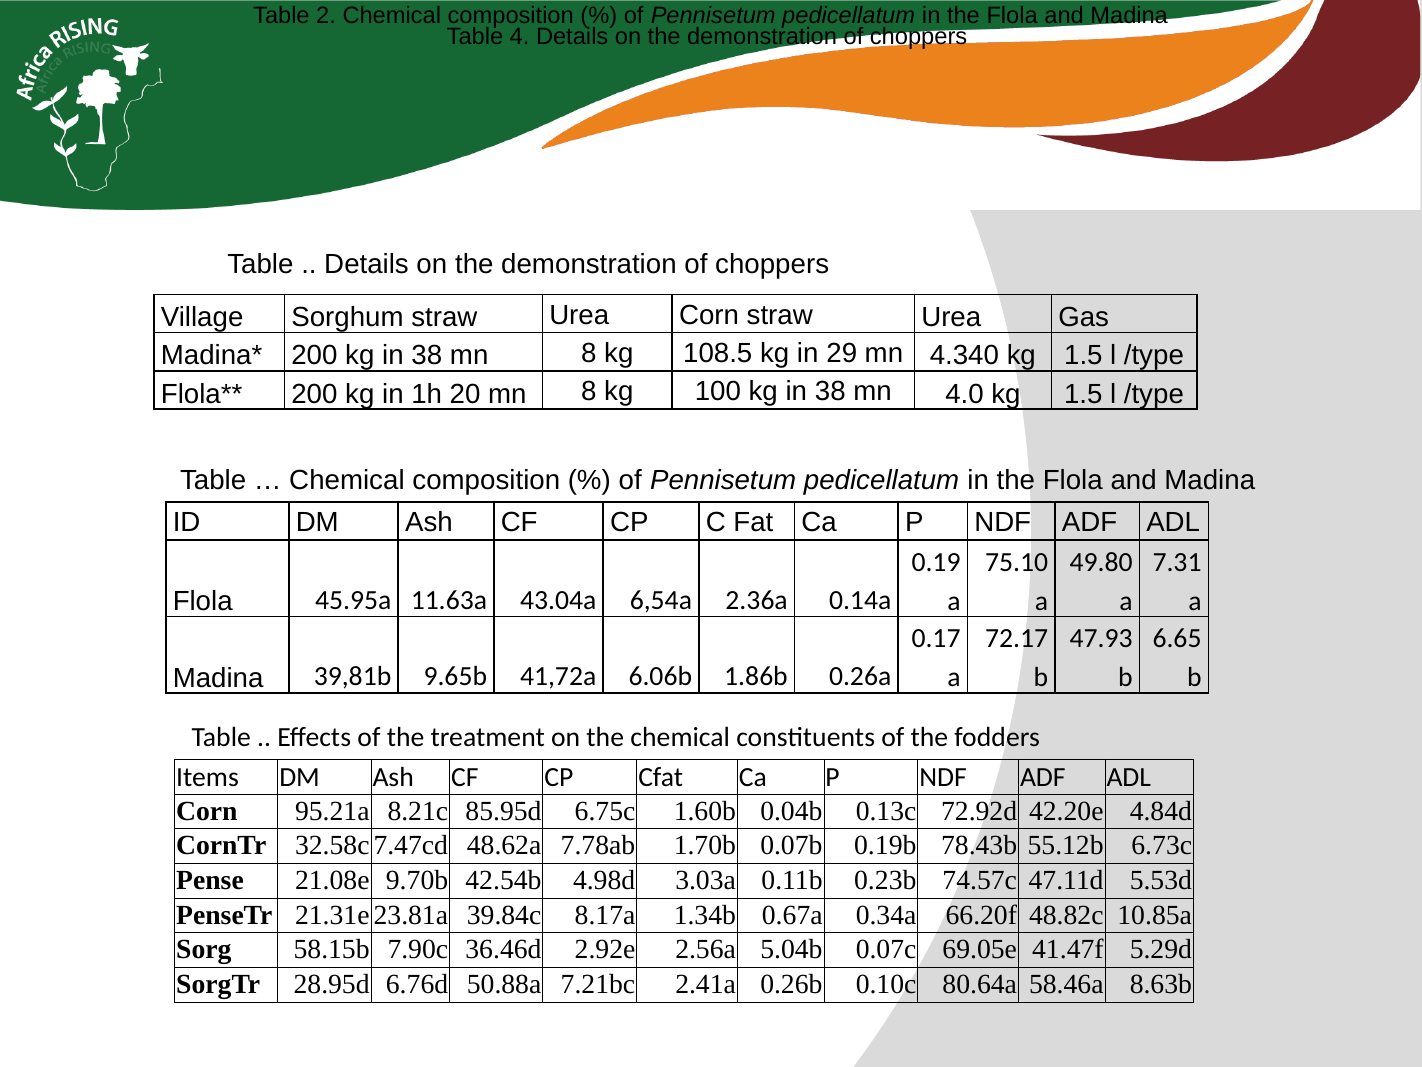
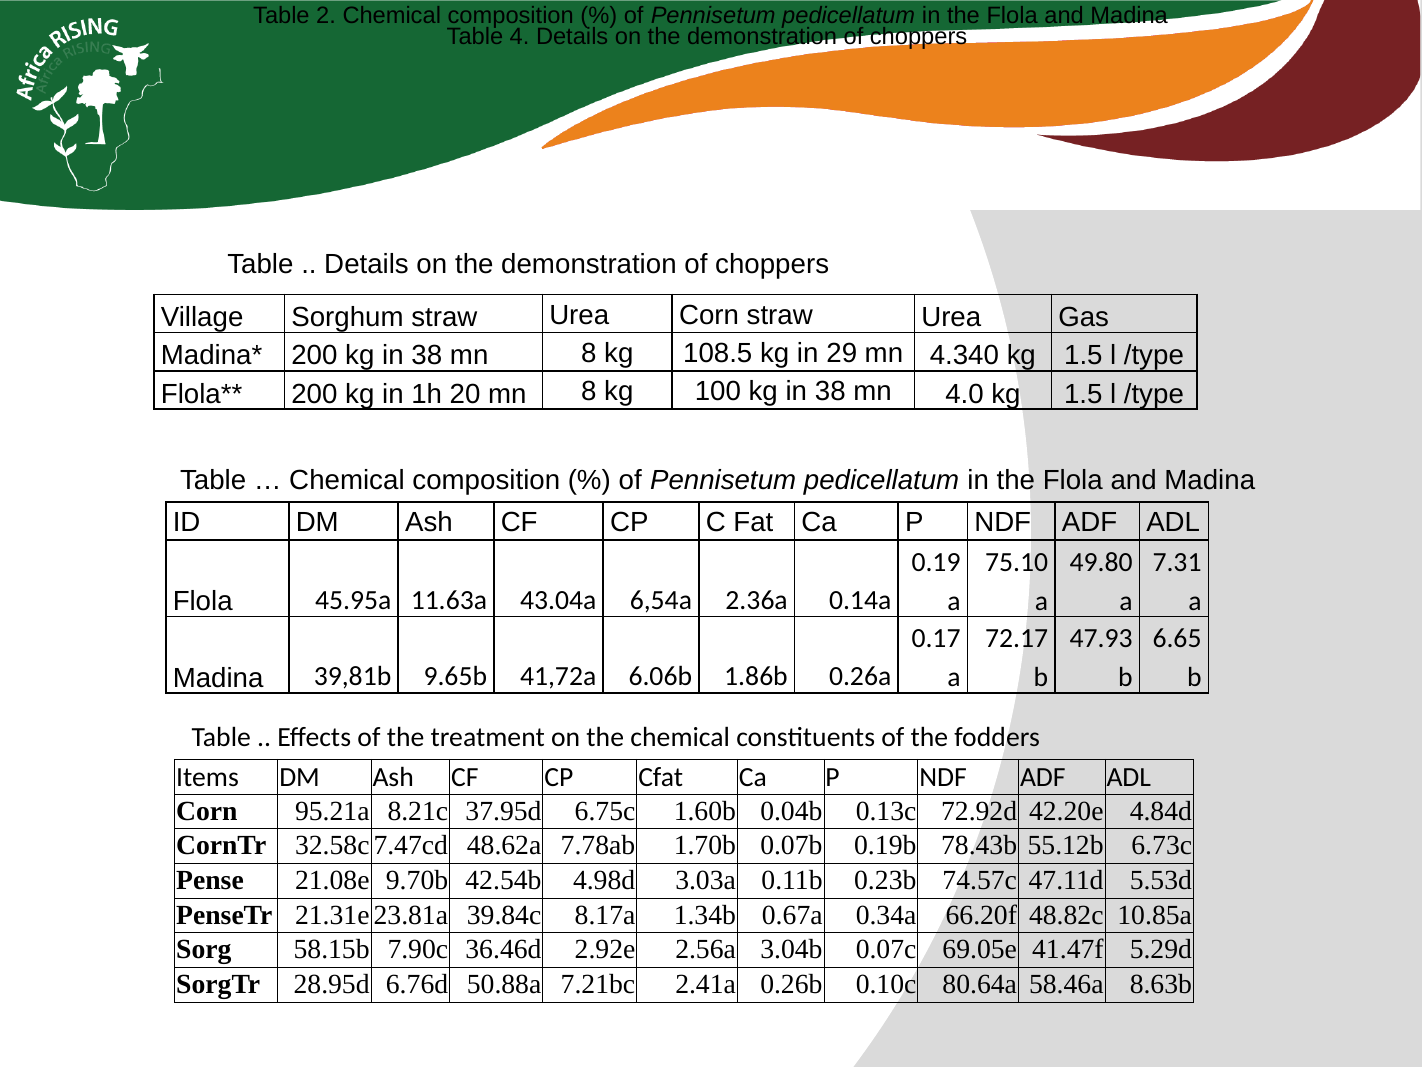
85.95d: 85.95d -> 37.95d (503, 811)
5.04b: 5.04b -> 3.04b (791, 949)
